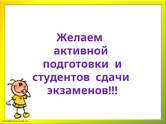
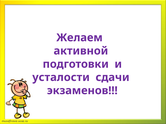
студентов: студентов -> усталости (61, 78)
